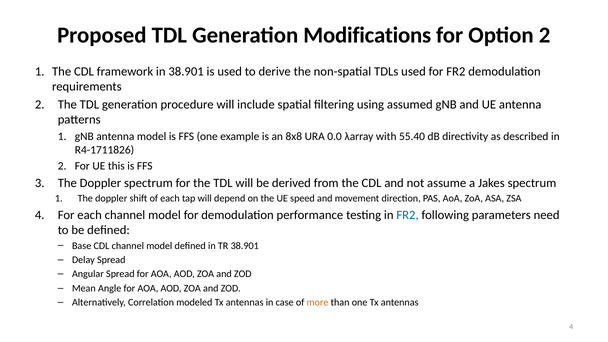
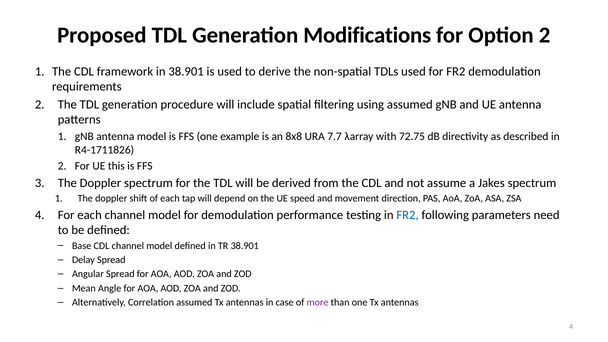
0.0: 0.0 -> 7.7 (335, 136)
55.40: 55.40 -> 72.75 (412, 136)
Correlation modeled: modeled -> assumed (194, 302)
more colour: orange -> purple (318, 302)
